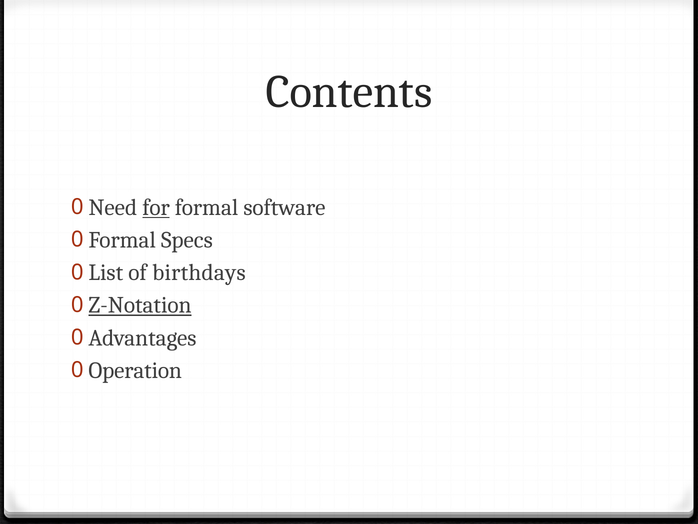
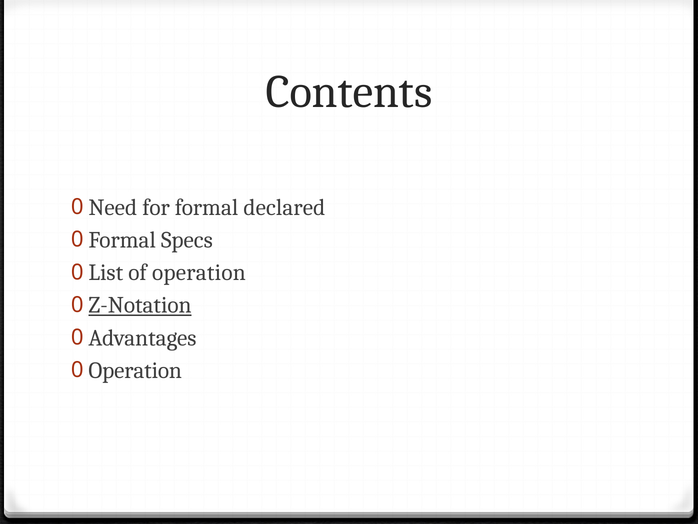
for underline: present -> none (156, 207)
software: software -> declared (284, 207)
of birthdays: birthdays -> operation (199, 272)
